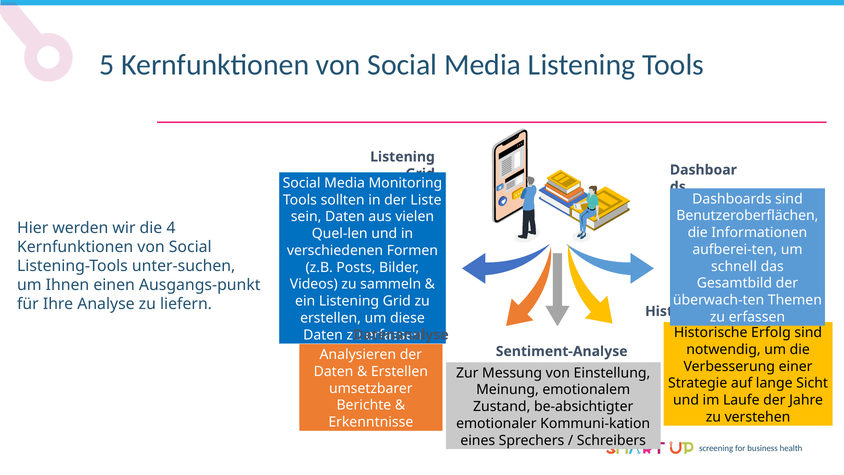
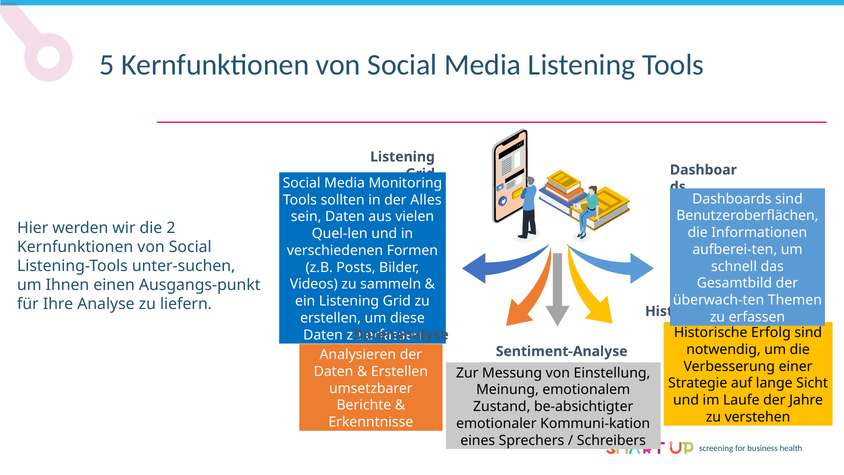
Liste: Liste -> Alles (426, 200)
4: 4 -> 2 (171, 228)
